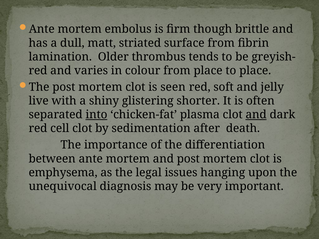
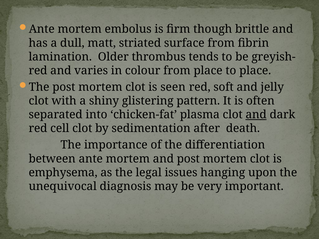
live: live -> clot (39, 101)
shorter: shorter -> pattern (198, 101)
into underline: present -> none (96, 115)
